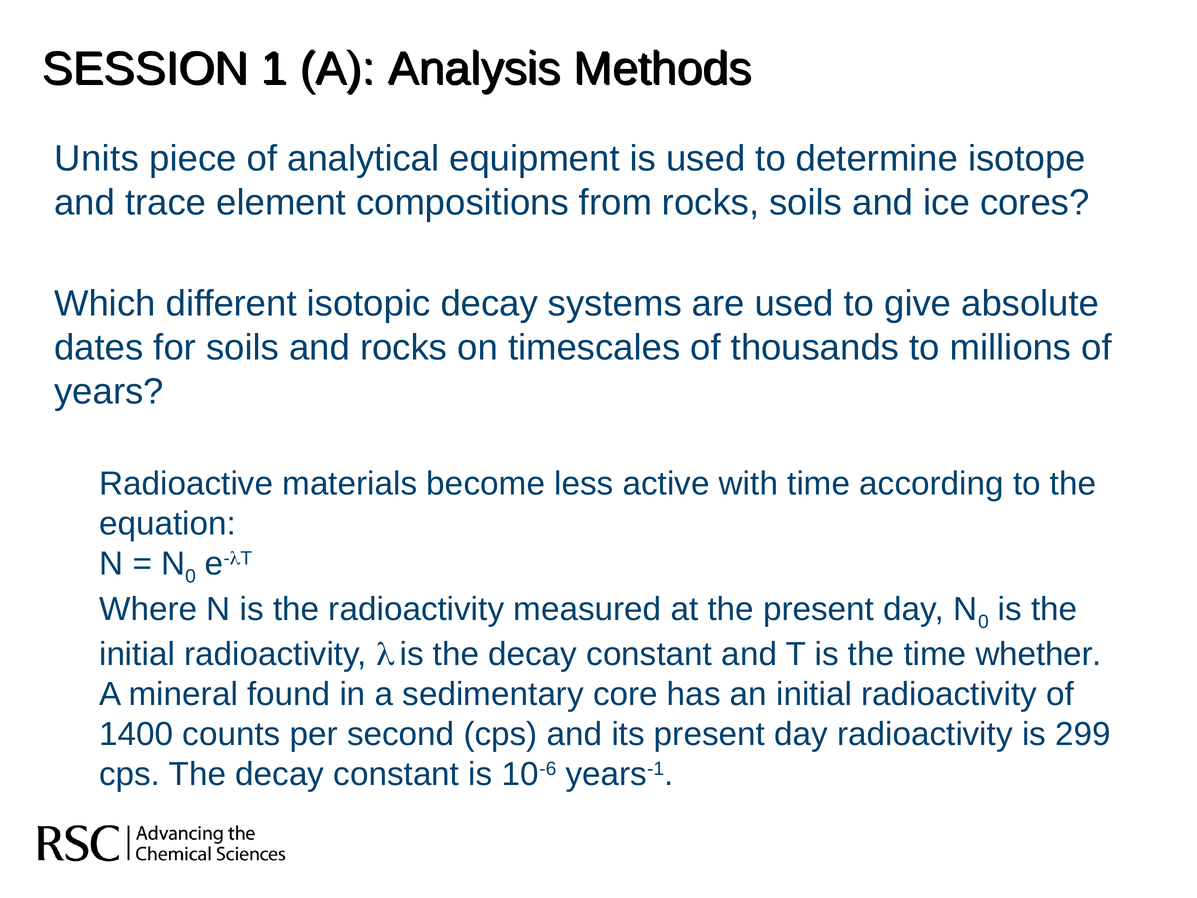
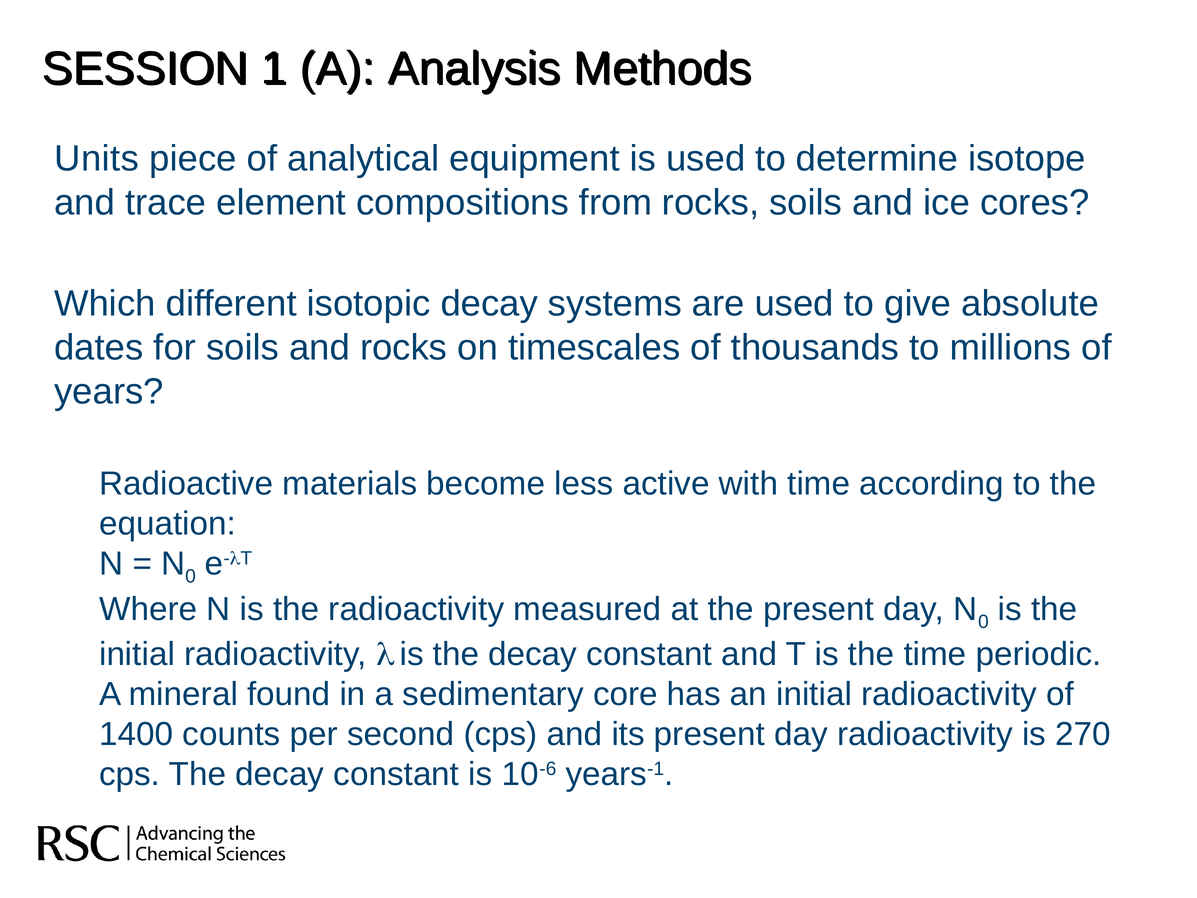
whether: whether -> periodic (1039, 654)
299: 299 -> 270 (1083, 734)
